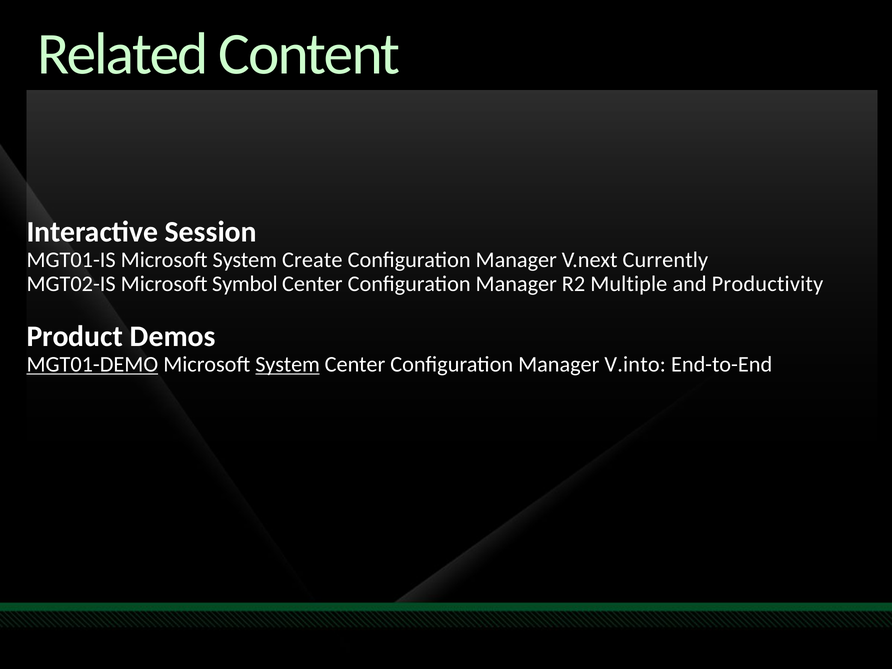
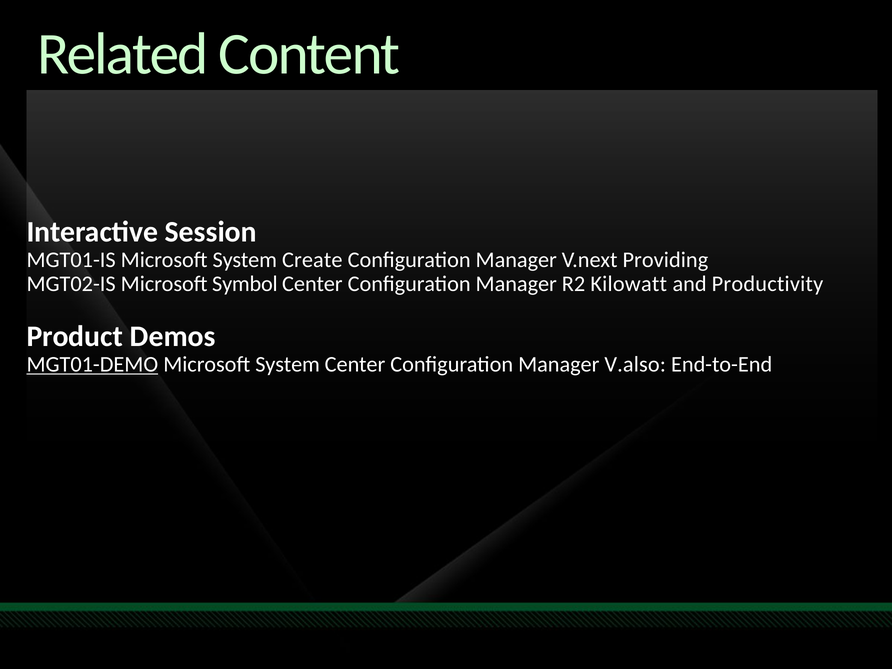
Currently: Currently -> Providing (665, 260)
Multiple: Multiple -> Kilowatt (629, 284)
System underline: present -> none (288, 364)
V.into: V.into -> V.also (635, 364)
